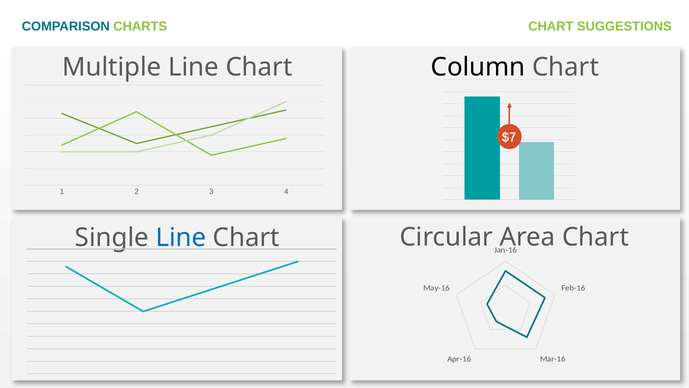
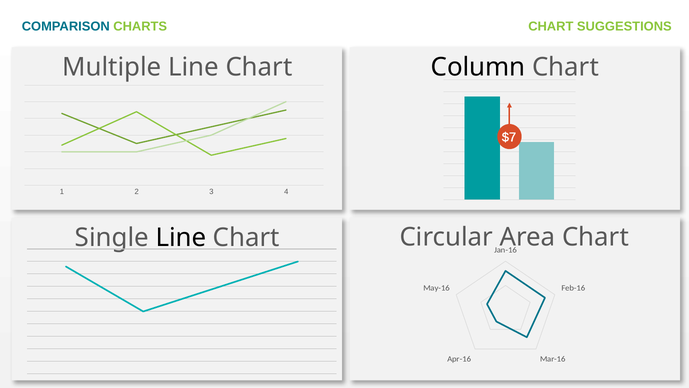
Line colour: blue -> black (181, 237)
